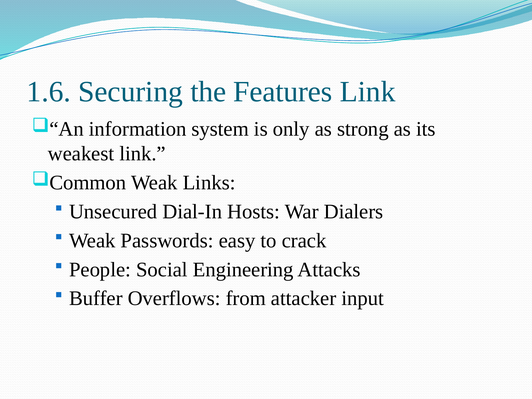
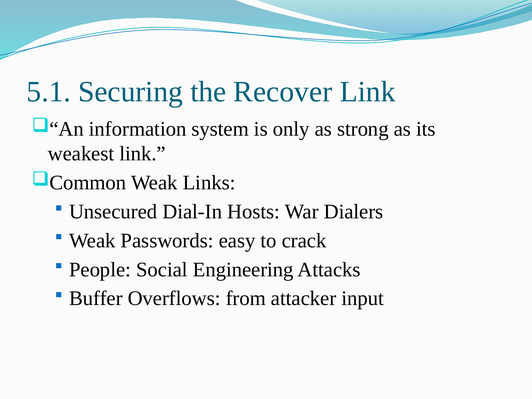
1.6: 1.6 -> 5.1 (49, 92)
Features: Features -> Recover (283, 92)
